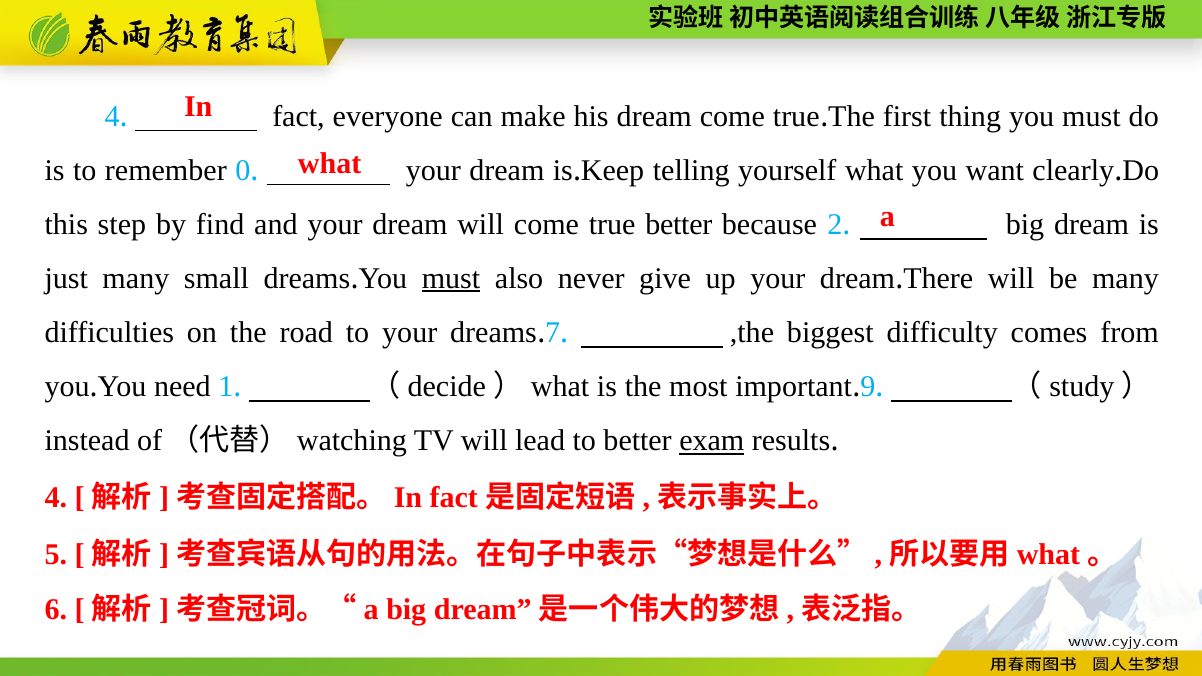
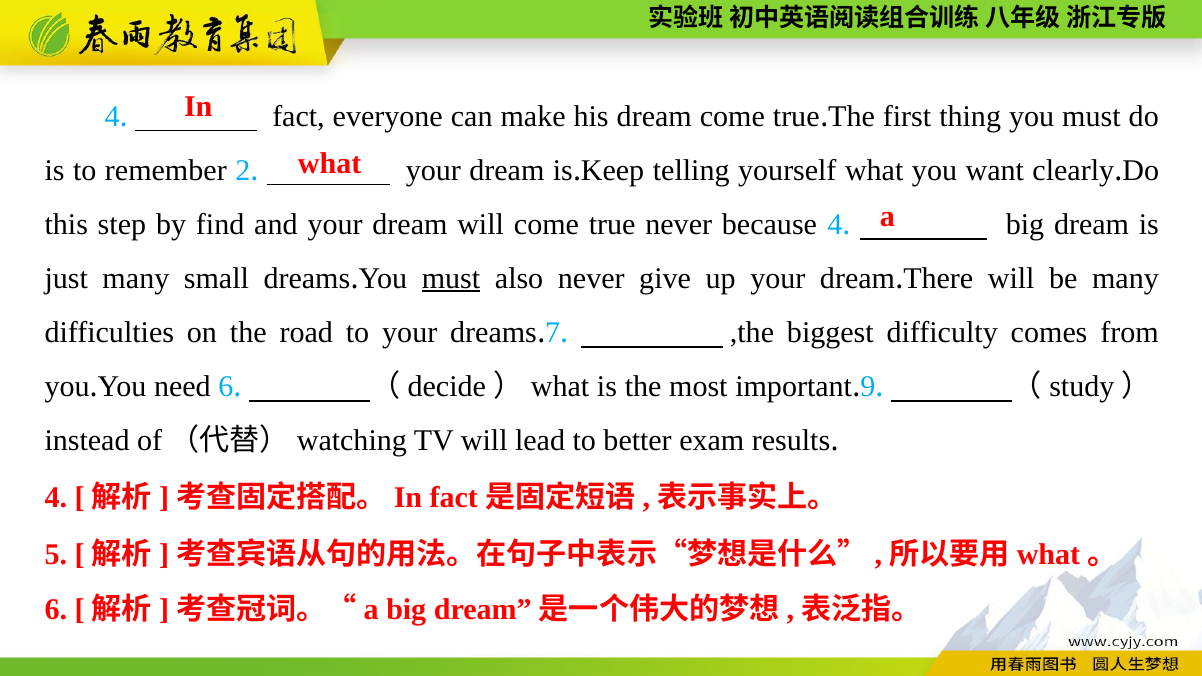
0: 0 -> 2 (243, 170)
true better: better -> never (679, 224)
because 2: 2 -> 4 (835, 224)
need 1: 1 -> 6 (226, 387)
exam underline: present -> none (712, 441)
